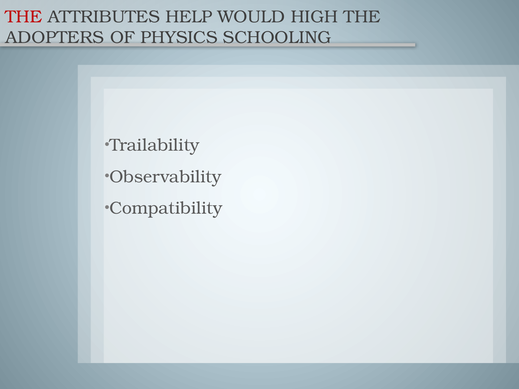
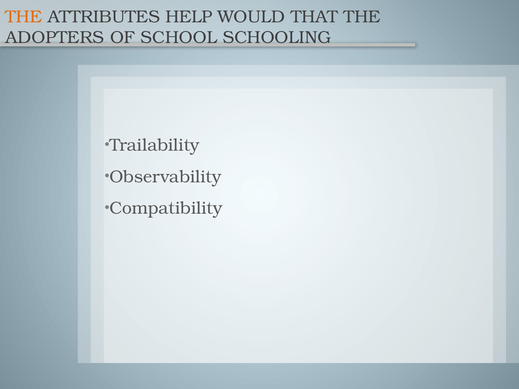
THE colour: red -> orange (24, 17)
HIGH: HIGH -> THAT (314, 17)
PHYSICS: PHYSICS -> SCHOOL (179, 38)
